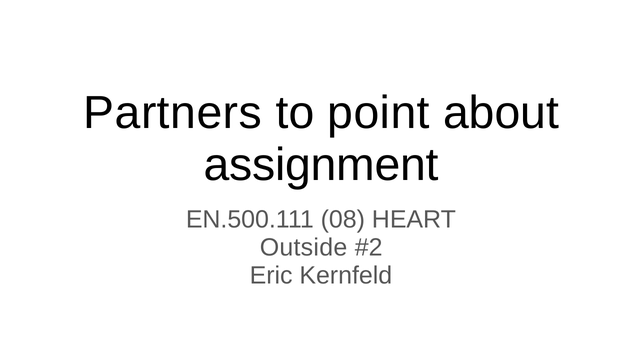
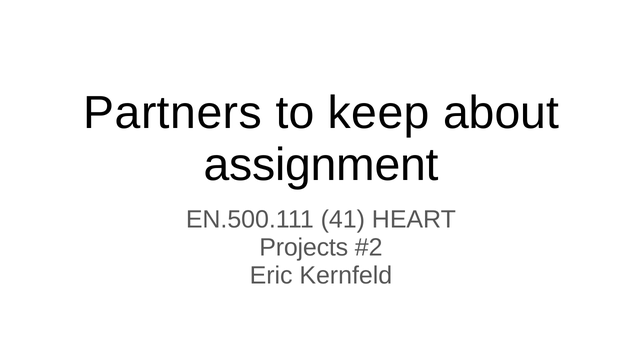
point: point -> keep (379, 113)
08: 08 -> 41 (343, 220)
Outside: Outside -> Projects (304, 248)
